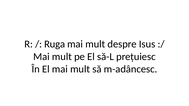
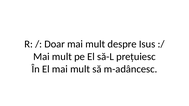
Ruga: Ruga -> Doar (55, 44)
